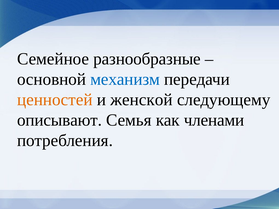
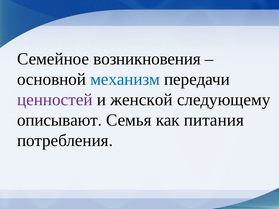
разнообразные: разнообразные -> возникновения (147, 59)
ценностей colour: orange -> purple (55, 100)
членами: членами -> питания (214, 120)
